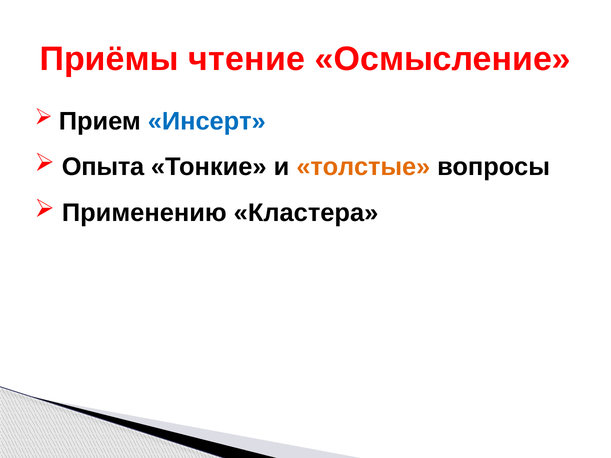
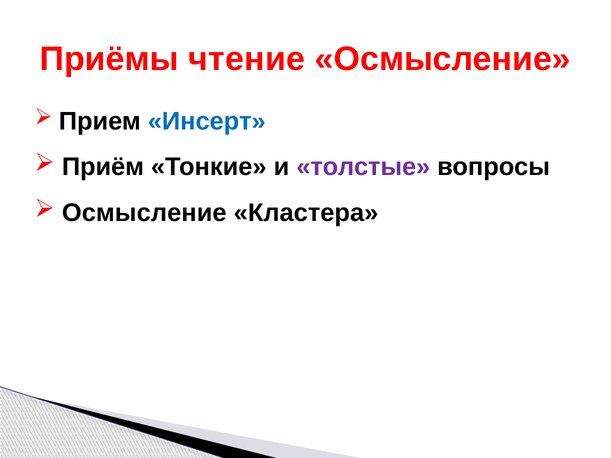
Опыта: Опыта -> Приём (103, 167)
толстые colour: orange -> purple (363, 167)
Применению: Применению -> Осмысление (144, 213)
